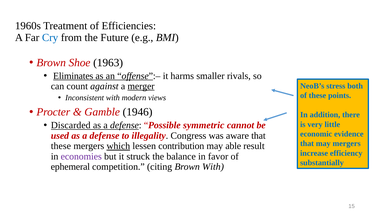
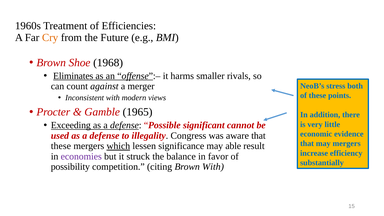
Cry colour: blue -> orange (50, 37)
1963: 1963 -> 1968 (108, 63)
merger underline: present -> none (141, 86)
1946: 1946 -> 1965 (138, 112)
Discarded: Discarded -> Exceeding (71, 125)
symmetric: symmetric -> significant (204, 125)
contribution: contribution -> significance (181, 146)
ephemeral: ephemeral -> possibility (70, 167)
